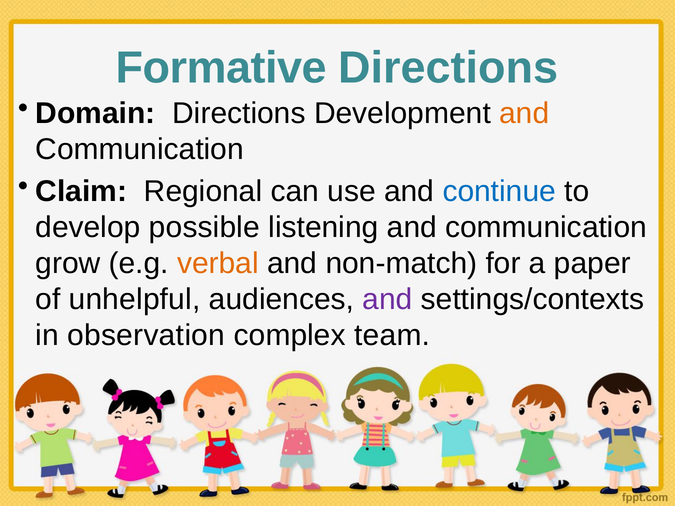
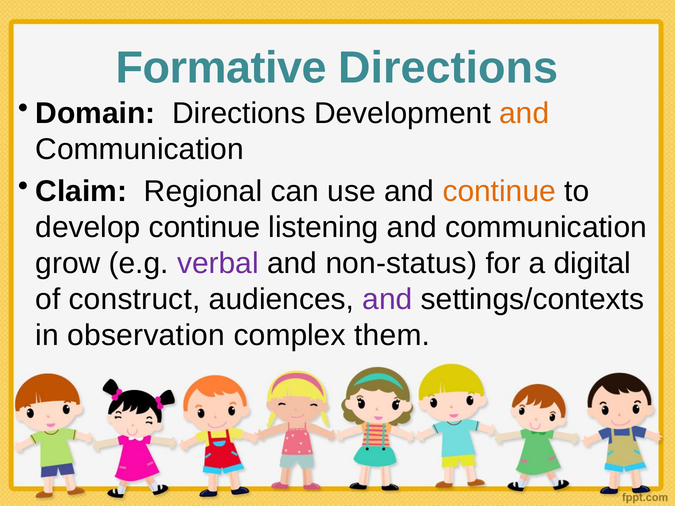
continue colour: blue -> orange (499, 192)
develop possible: possible -> continue (205, 228)
verbal colour: orange -> purple (218, 264)
non-match: non-match -> non-status (401, 264)
paper: paper -> digital (592, 264)
unhelpful: unhelpful -> construct (135, 300)
team: team -> them (392, 336)
